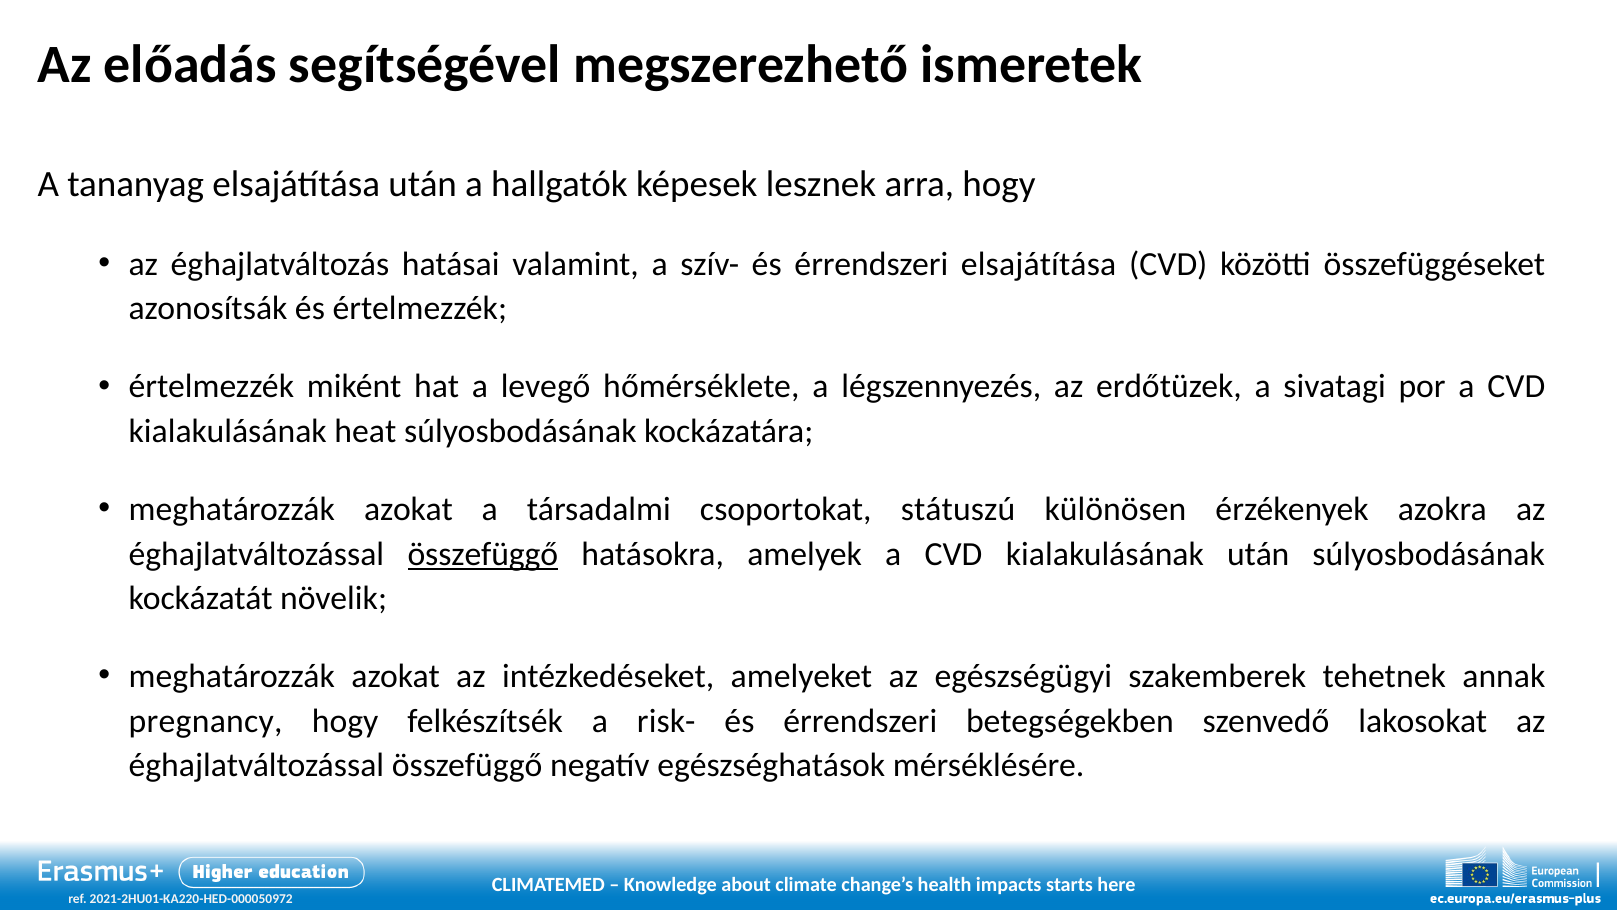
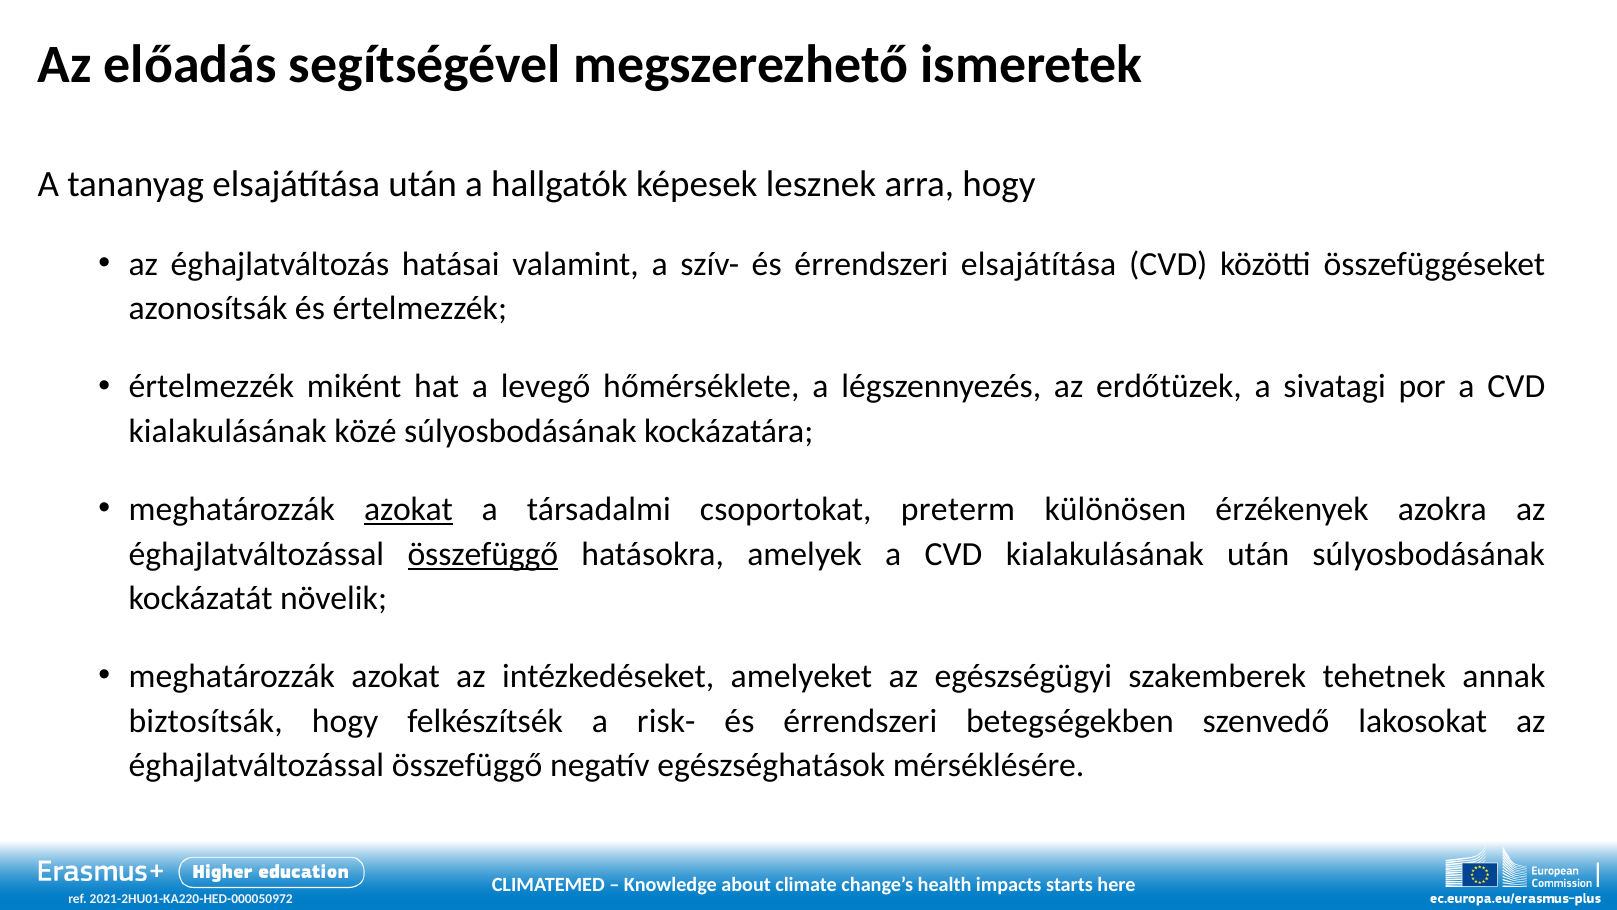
heat: heat -> közé (366, 431)
azokat underline: none -> present (409, 509)
státuszú: státuszú -> preterm (958, 509)
pregnancy: pregnancy -> biztosítsák (206, 721)
